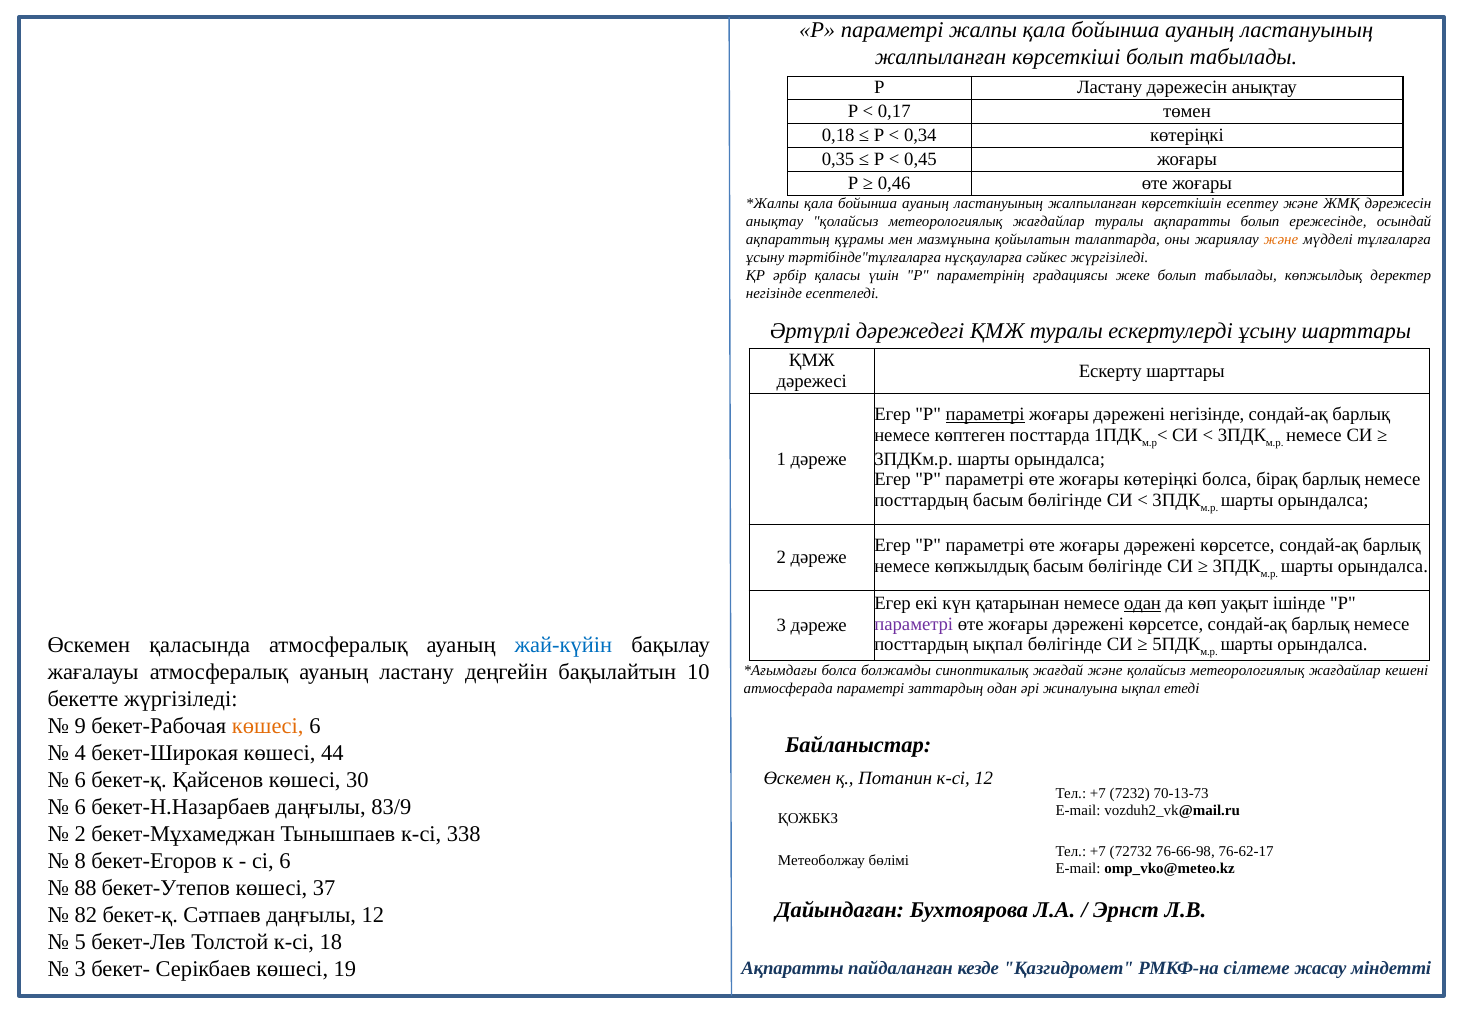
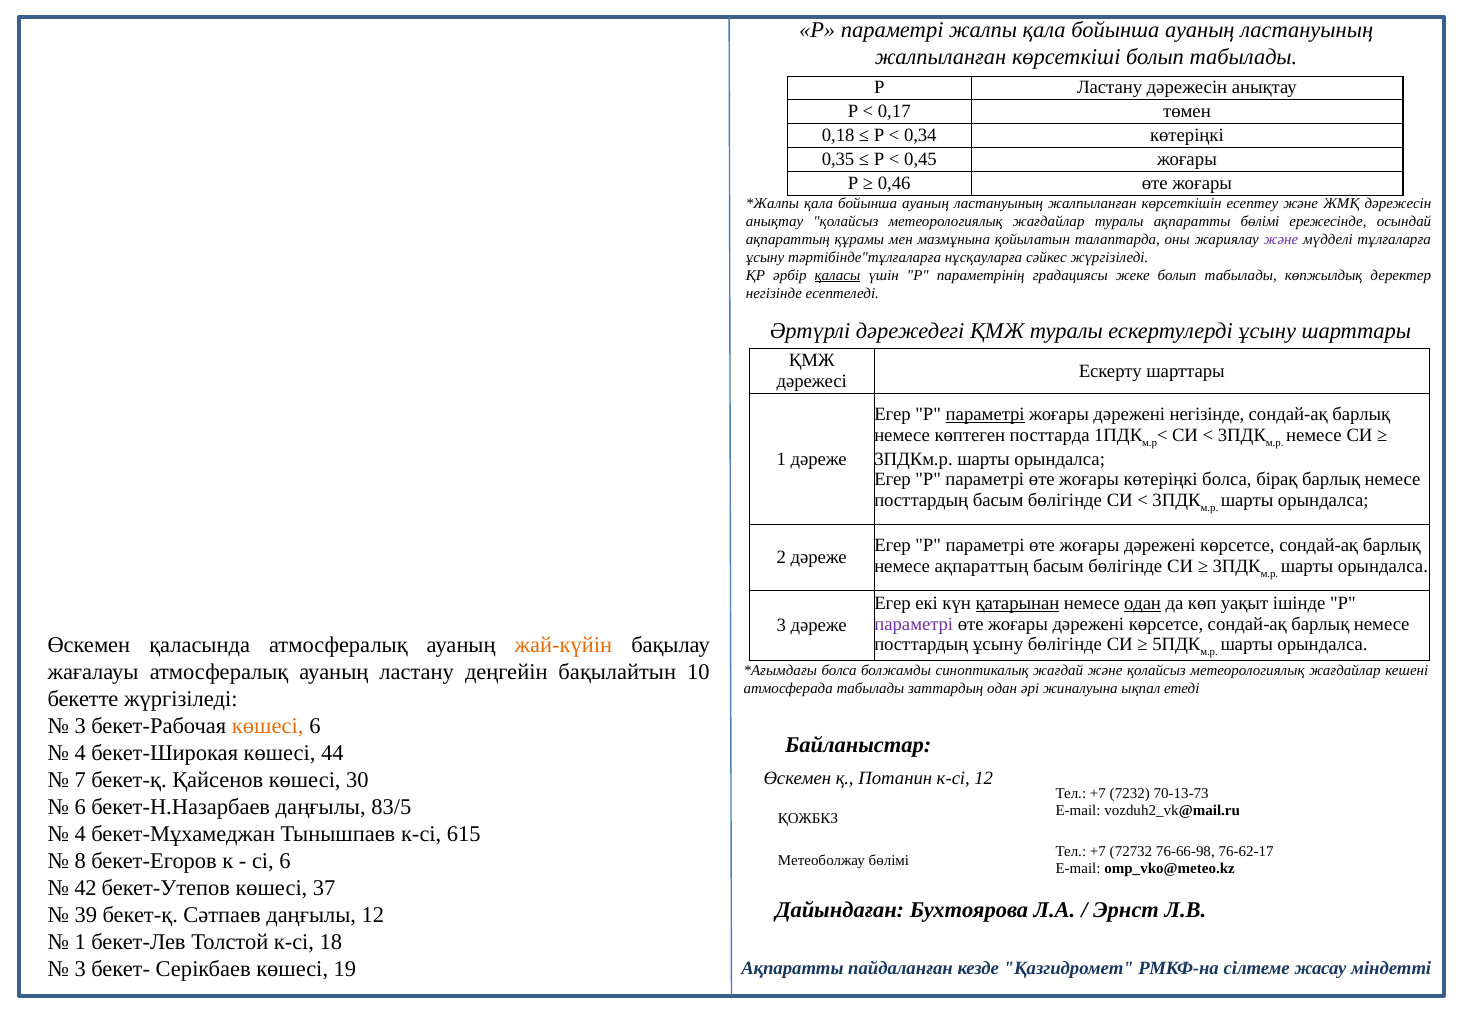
ақпаратты болып: болып -> бөлімі (1260, 222)
және colour: orange -> purple (1281, 240)
қаласы underline: none -> present (837, 275)
немесе көпжылдық: көпжылдық -> ақпараттың (982, 566)
қатарынан underline: none -> present (1017, 603)
жай-күйін colour: blue -> orange (563, 645)
посттардың ықпал: ықпал -> ұсыну (998, 645)
атмосферада параметрі: параметрі -> табылады (870, 688)
9: 9 -> 3 (80, 726)
6: 6 -> 7 (80, 780)
83/9: 83/9 -> 83/5 (391, 807)
2: 2 -> 4 (80, 834)
338: 338 -> 615 (464, 834)
88: 88 -> 42 (85, 888)
82: 82 -> 39 (86, 915)
5: 5 -> 1 (80, 942)
